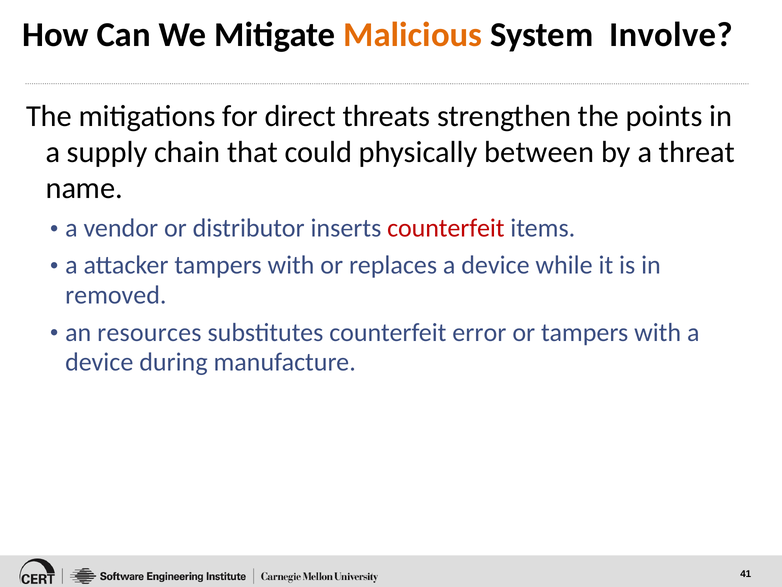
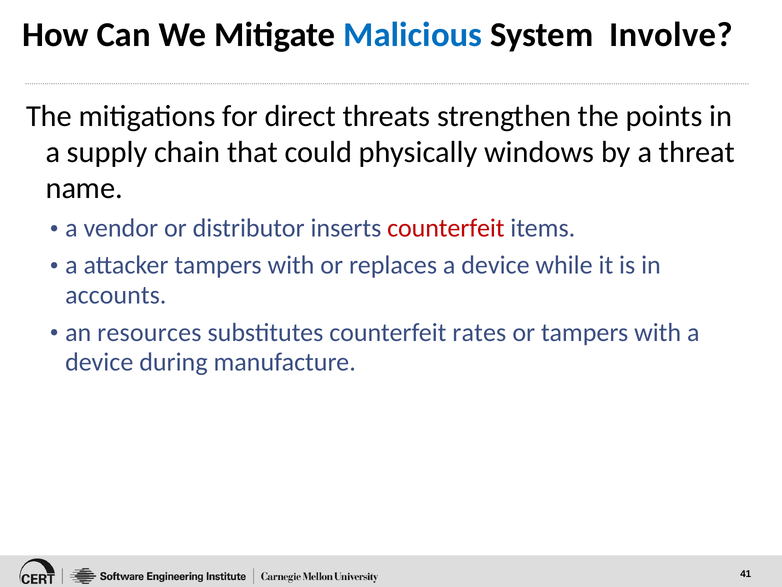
Malicious colour: orange -> blue (413, 35)
between: between -> windows (539, 152)
removed: removed -> accounts (116, 295)
error: error -> rates (479, 332)
